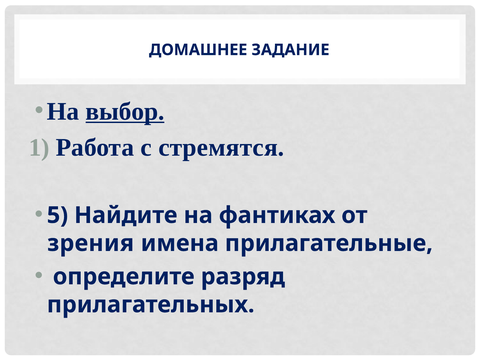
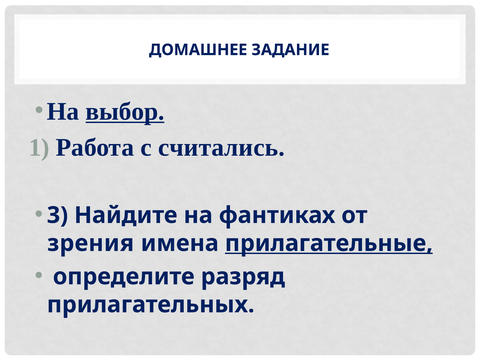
стремятся: стремятся -> считались (221, 148)
5: 5 -> 3 (57, 215)
прилагательные underline: none -> present (329, 243)
